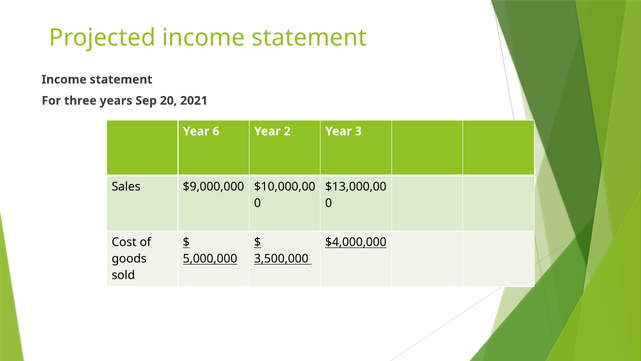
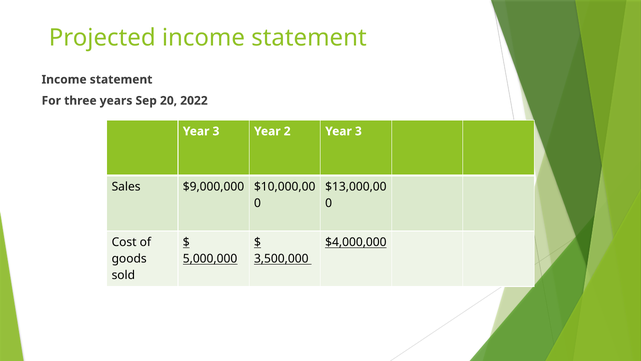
2021: 2021 -> 2022 (194, 101)
6: 6 -> 3 (216, 131)
